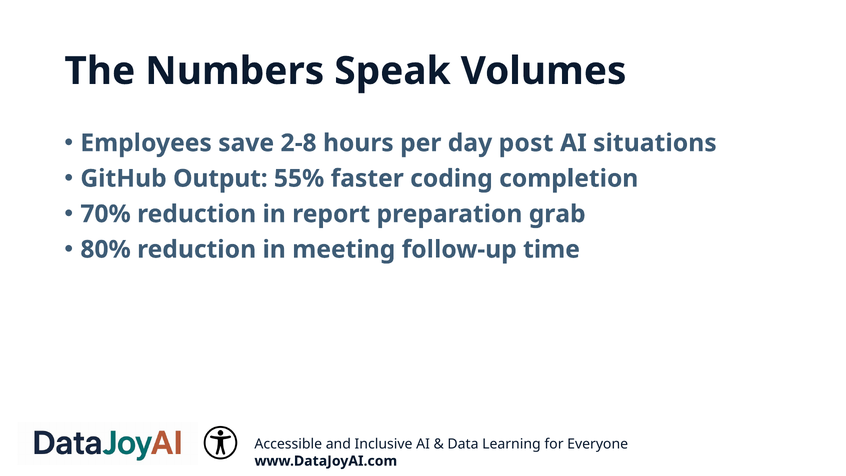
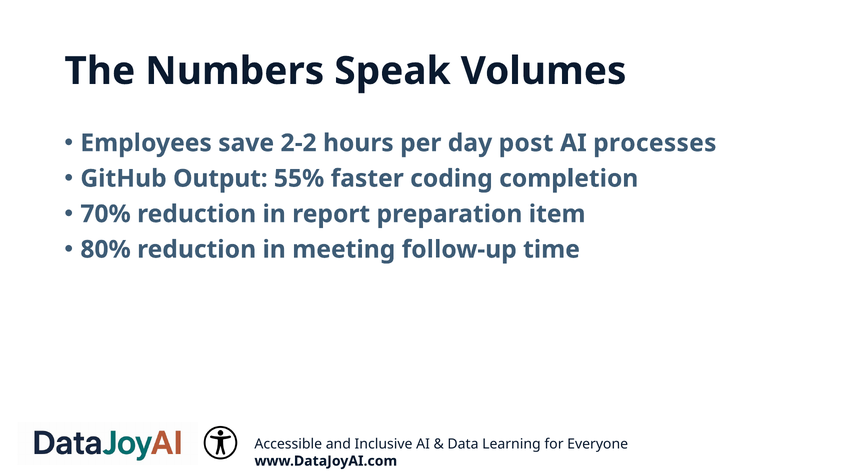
2-8: 2-8 -> 2-2 (299, 143)
situations: situations -> processes (655, 143)
grab: grab -> item (557, 214)
